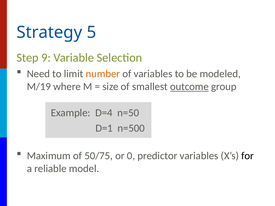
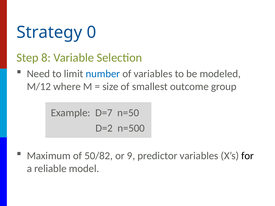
5: 5 -> 0 (91, 32)
9: 9 -> 8 (46, 58)
number colour: orange -> blue (103, 74)
M/19: M/19 -> M/12 (39, 87)
outcome underline: present -> none (189, 87)
D=4: D=4 -> D=7 (104, 113)
D=1: D=1 -> D=2 (104, 128)
50/75: 50/75 -> 50/82 (99, 156)
0: 0 -> 9 (131, 156)
